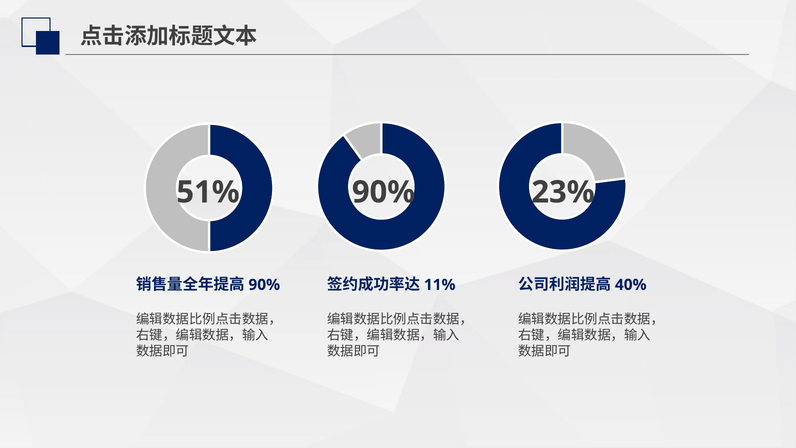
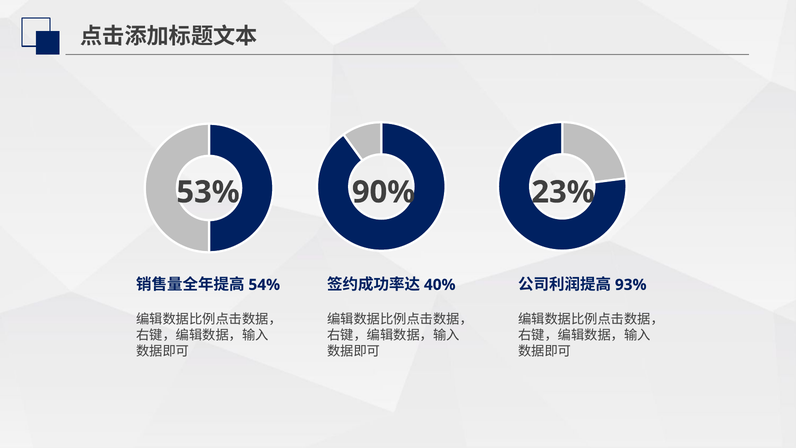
51%: 51% -> 53% (208, 192)
90%: 90% -> 54% (264, 285)
11%: 11% -> 40% (440, 285)
40%: 40% -> 93% (631, 285)
